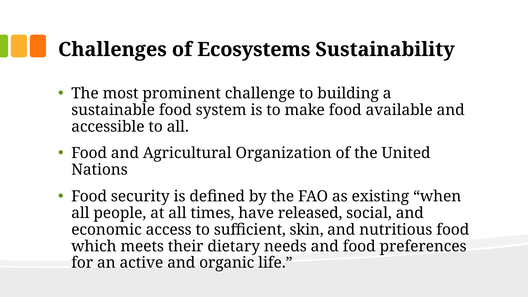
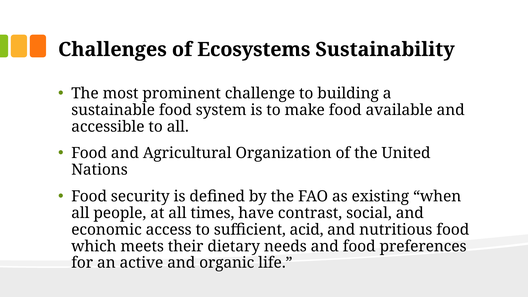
released: released -> contrast (310, 213)
skin: skin -> acid (307, 230)
